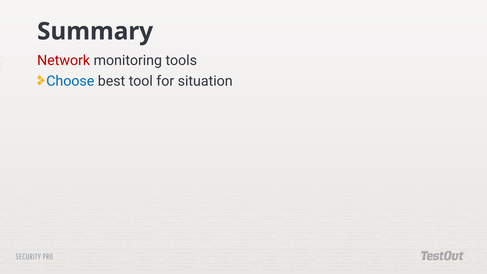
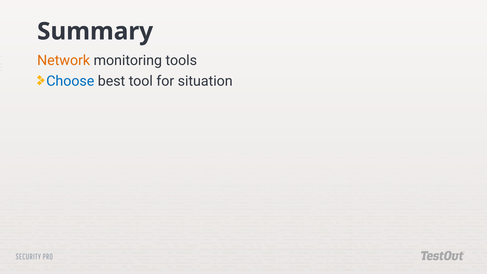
Network colour: red -> orange (64, 61)
